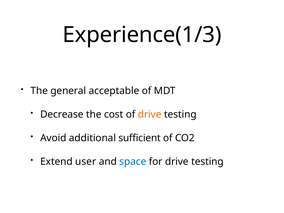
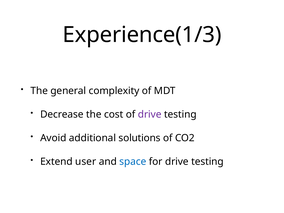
acceptable: acceptable -> complexity (114, 91)
drive colour: orange -> purple (150, 114)
sufficient: sufficient -> solutions (140, 138)
